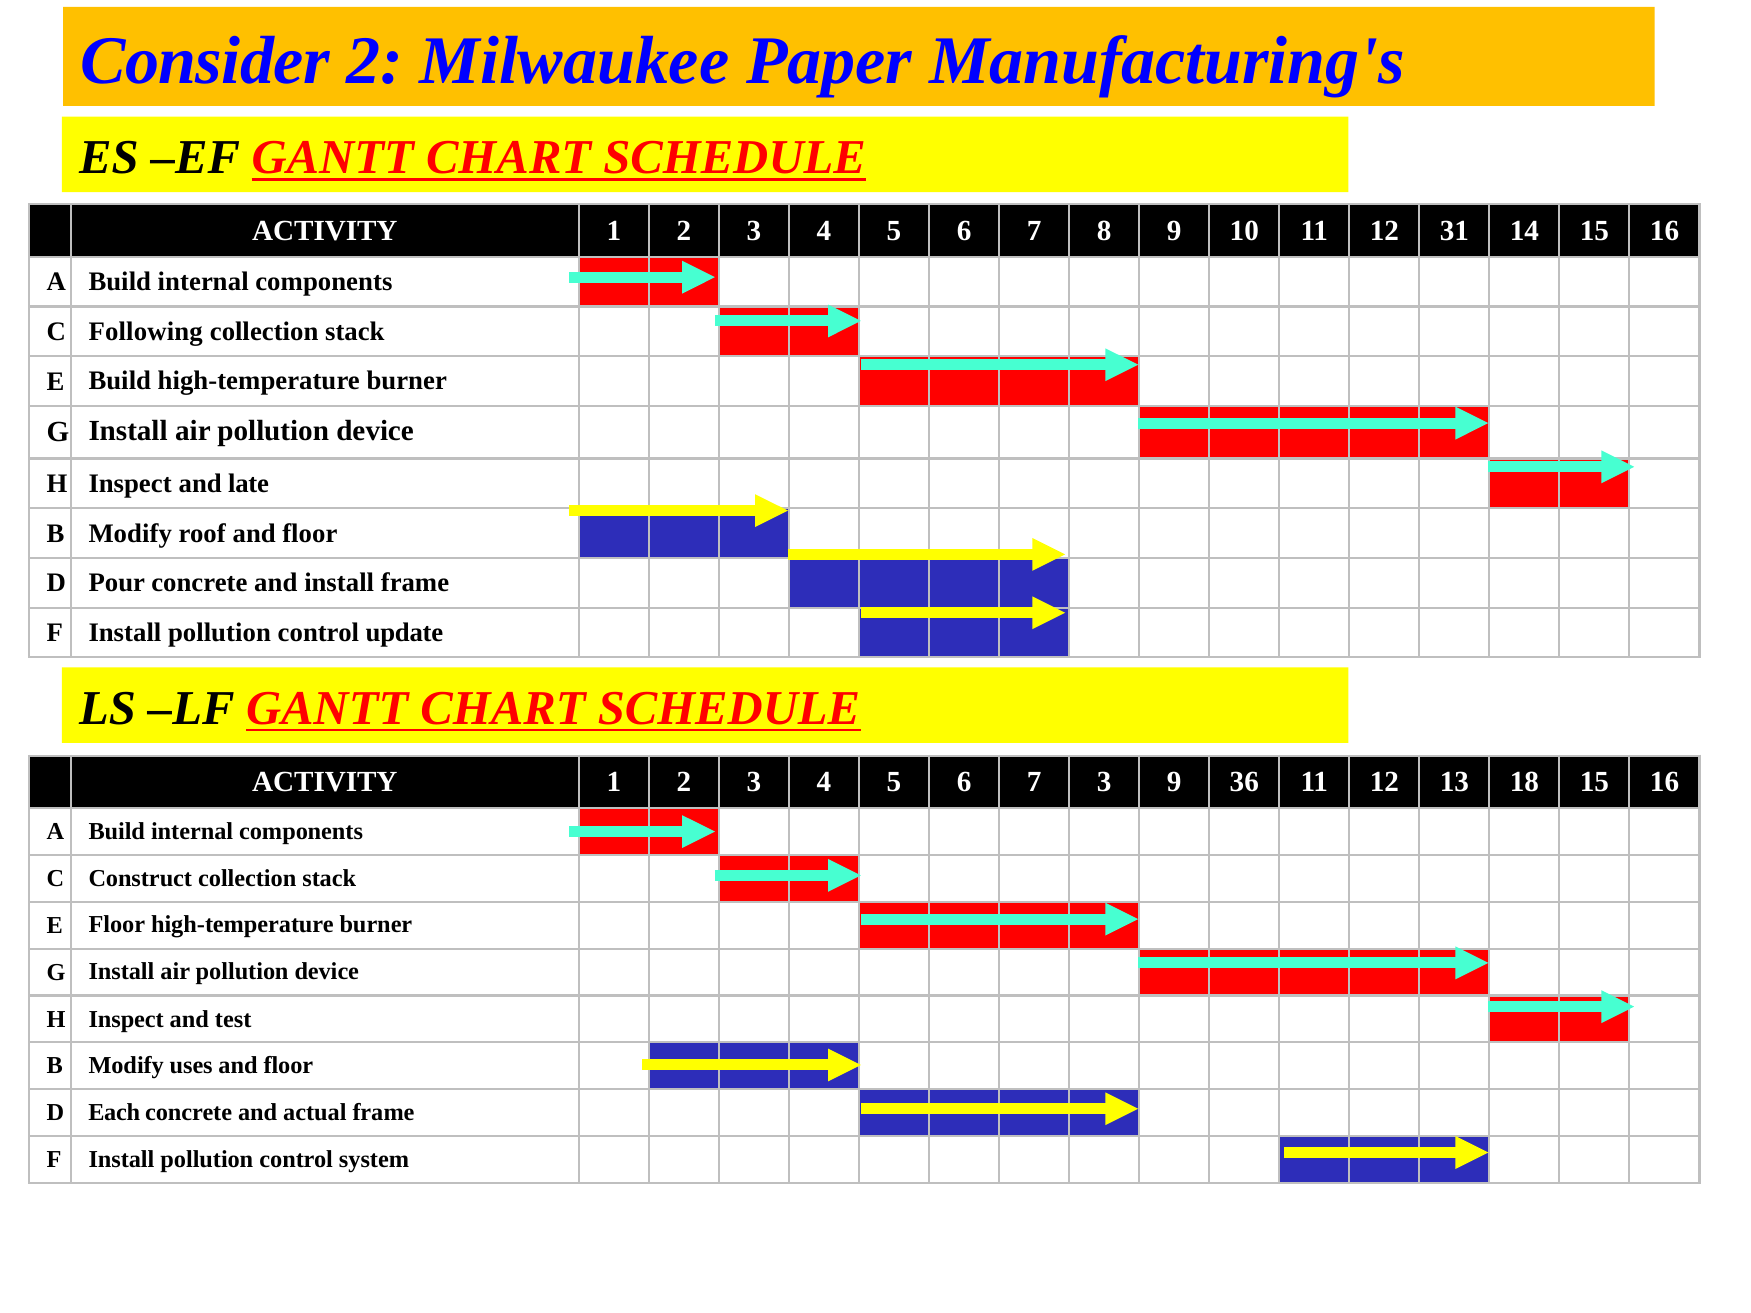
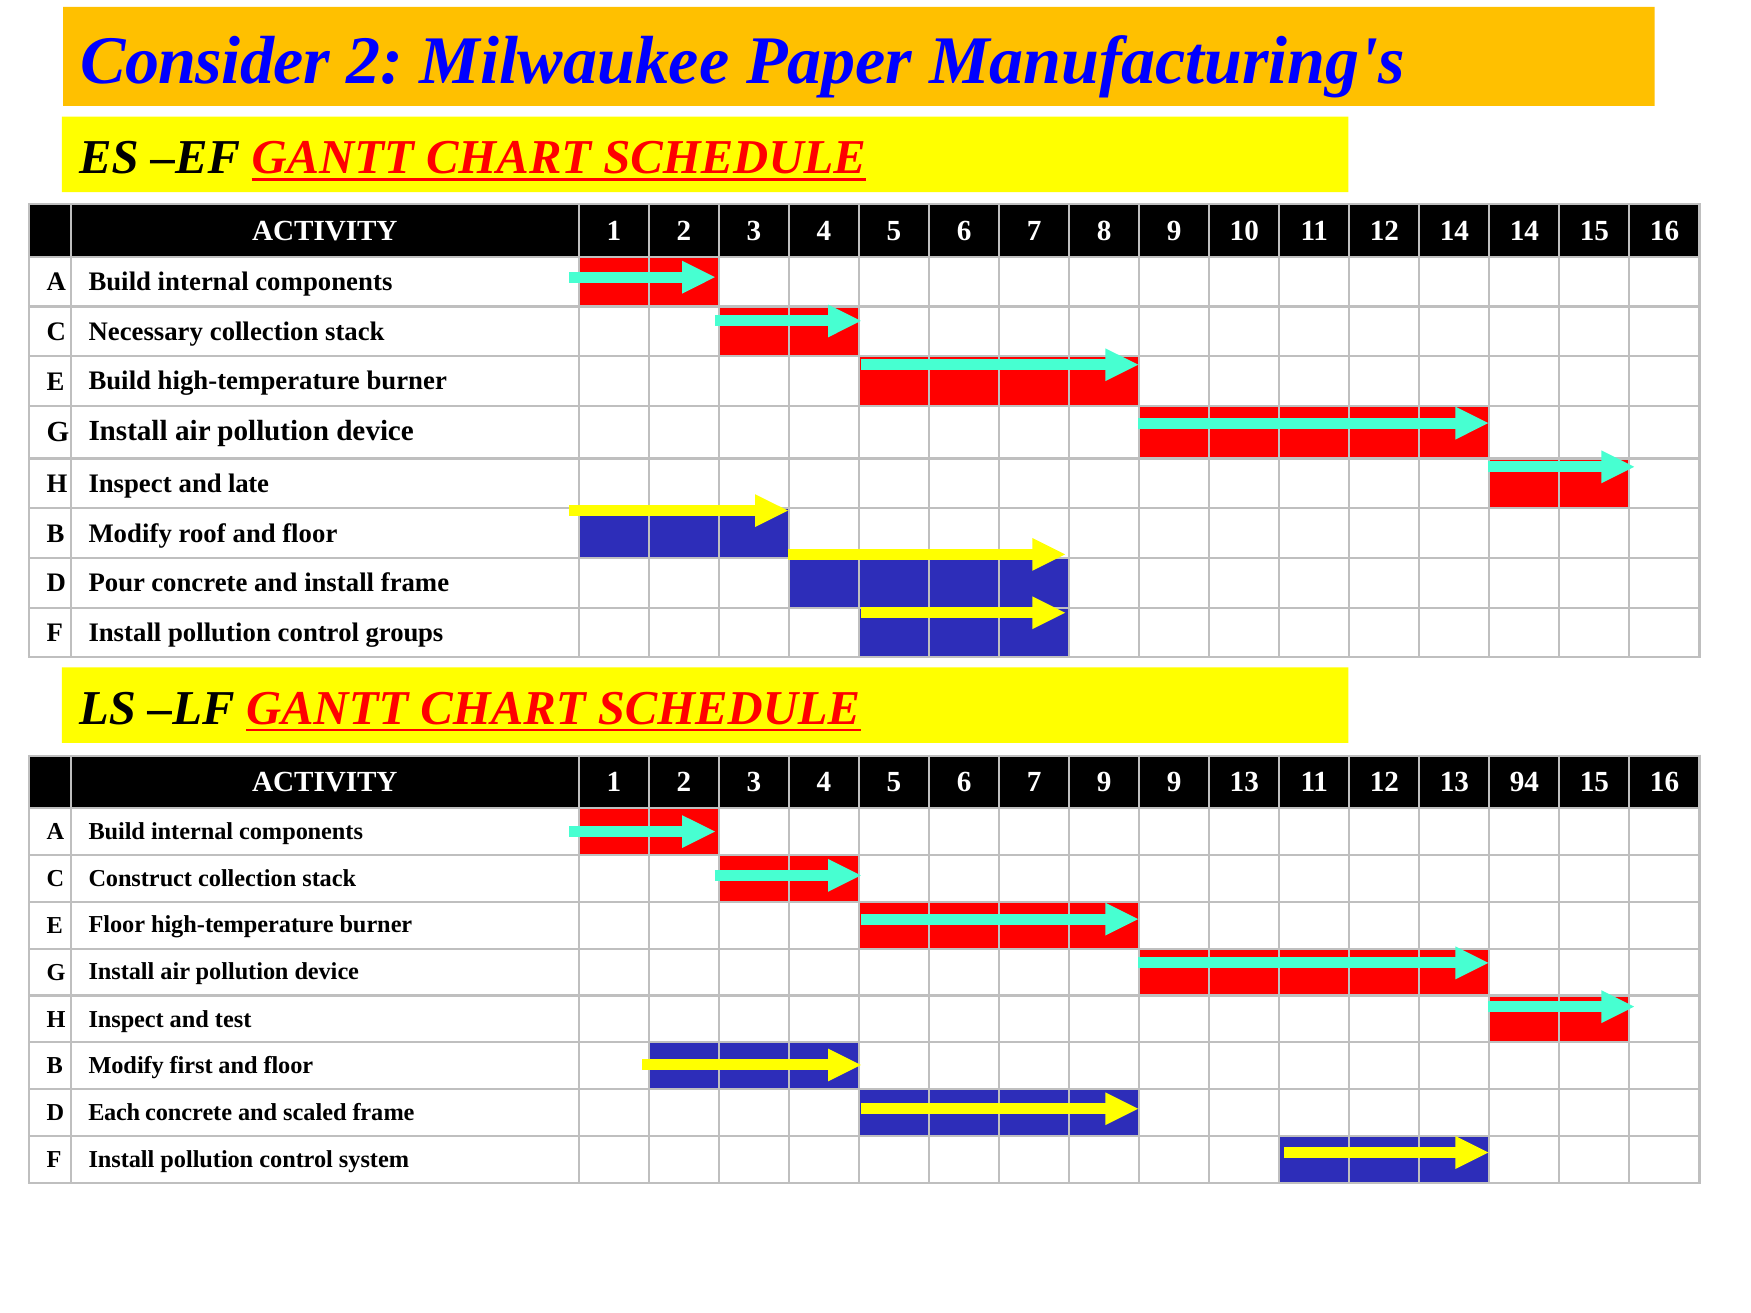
12 31: 31 -> 14 (1454, 231)
Following: Following -> Necessary (146, 332)
update: update -> groups (404, 633)
7 3: 3 -> 9 (1104, 782)
9 36: 36 -> 13 (1244, 782)
18: 18 -> 94 (1524, 782)
uses: uses -> first (191, 1066)
actual: actual -> scaled (315, 1113)
